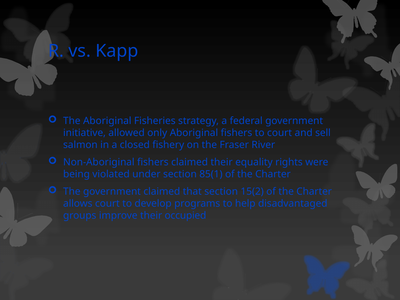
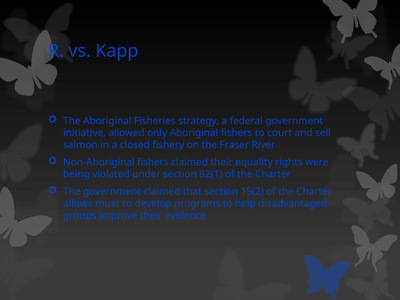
85(1: 85(1 -> 82(1 (211, 174)
allows court: court -> must (107, 204)
occupied: occupied -> evidence (185, 216)
